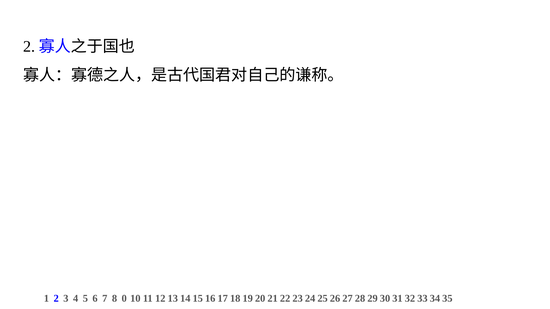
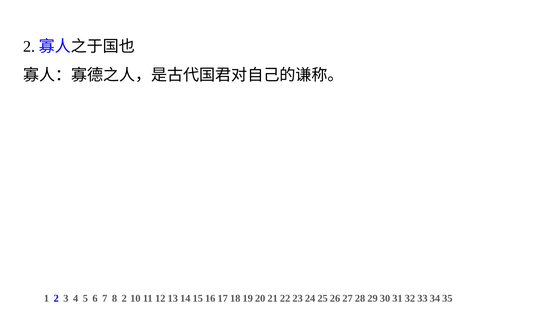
8 0: 0 -> 2 (124, 299)
